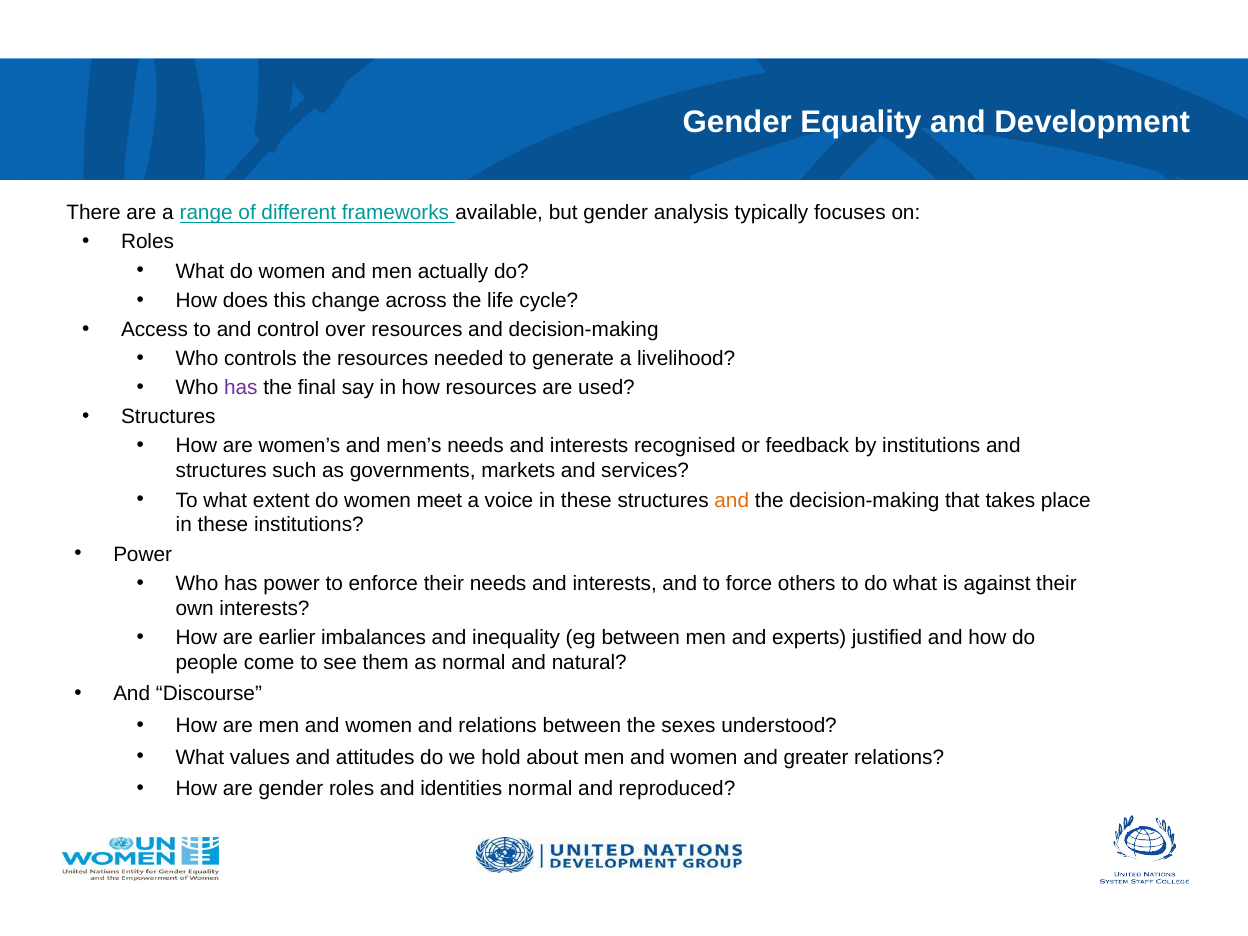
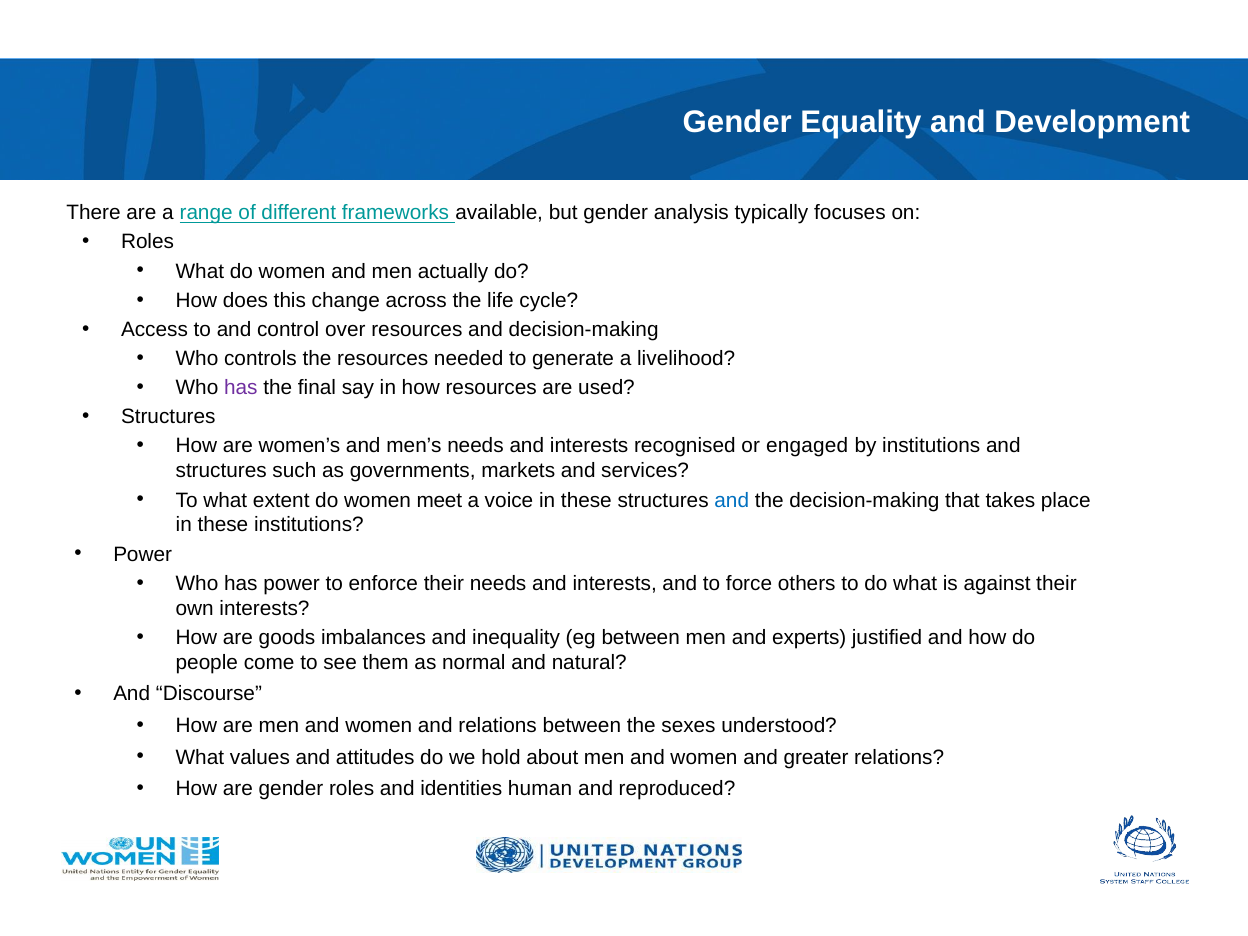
feedback: feedback -> engaged (807, 446)
and colour: orange -> blue (732, 500)
earlier: earlier -> goods (287, 637)
identities normal: normal -> human (540, 789)
